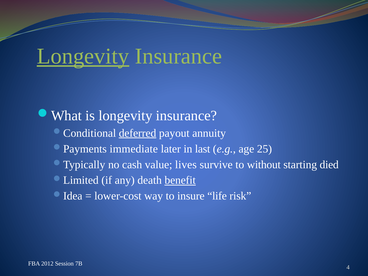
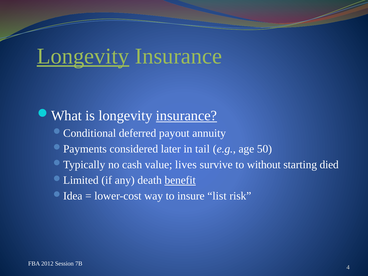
insurance underline: none -> present (186, 116)
deferred underline: present -> none (138, 133)
immediate: immediate -> considered (134, 149)
last: last -> tail (202, 149)
25: 25 -> 50 (264, 149)
life: life -> list (217, 196)
